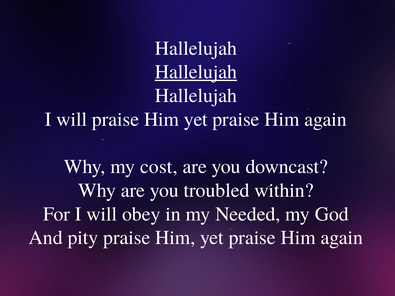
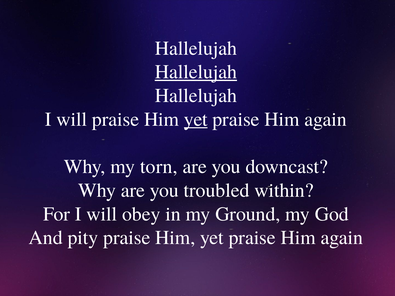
yet underline: none -> present (196, 119)
cost: cost -> torn (159, 167)
Needed: Needed -> Ground (248, 214)
